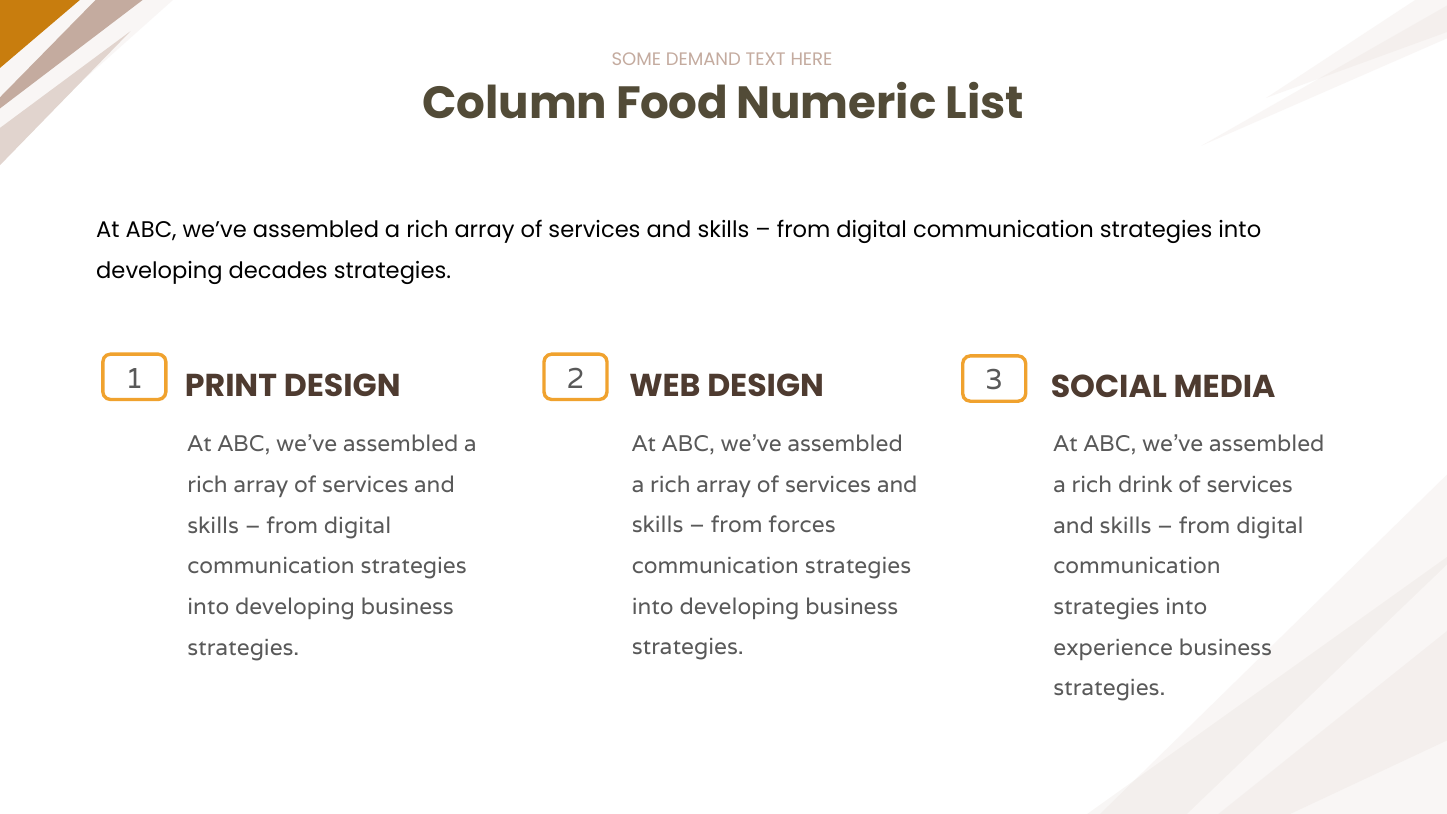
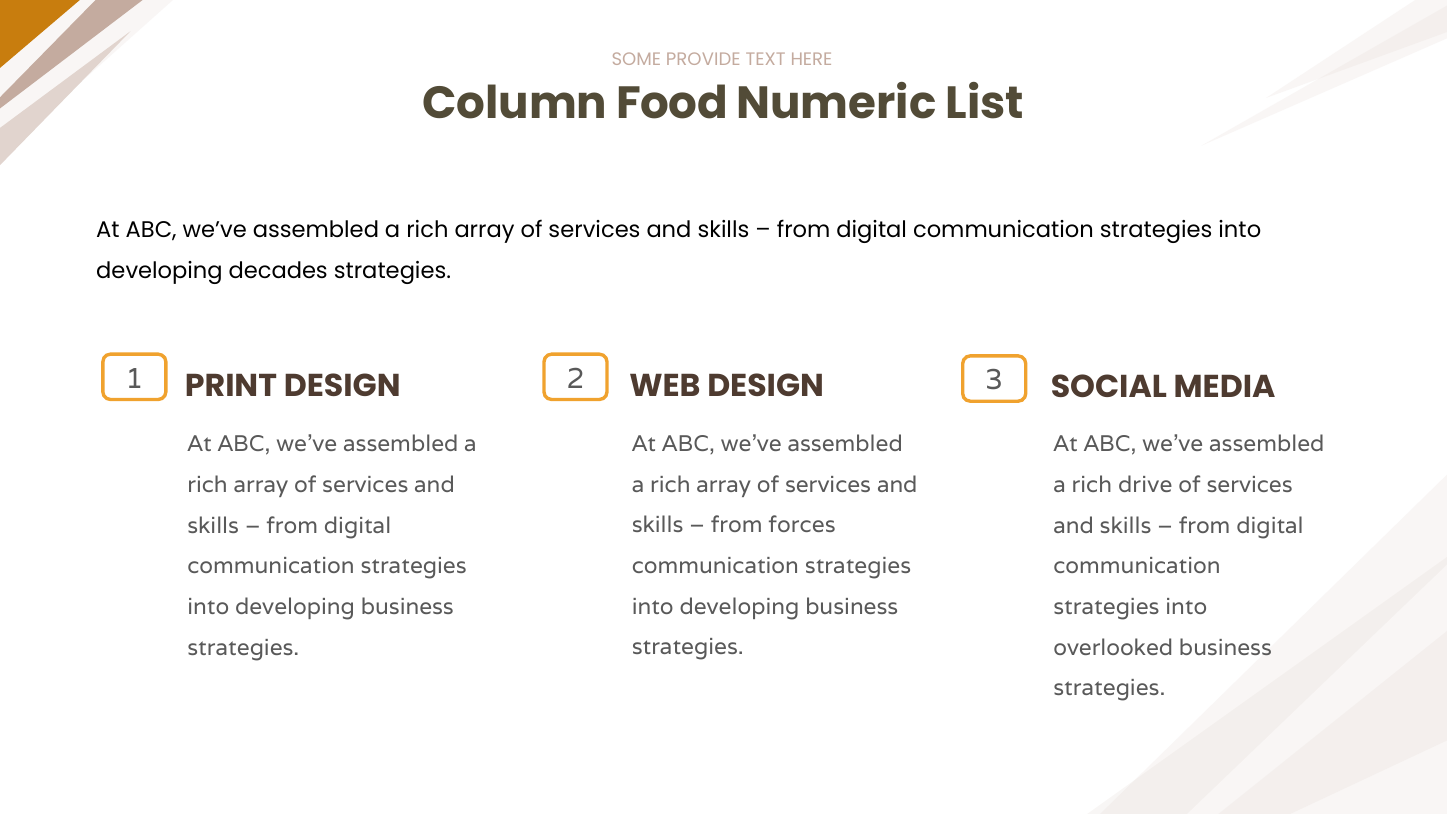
DEMAND: DEMAND -> PROVIDE (703, 59)
drink: drink -> drive (1145, 485)
experience: experience -> overlooked (1113, 648)
